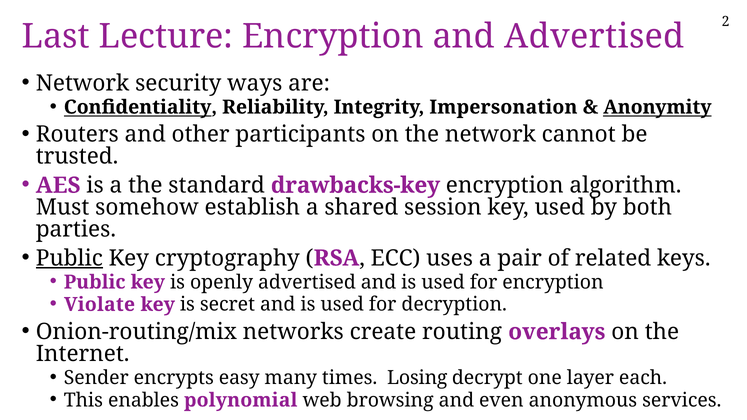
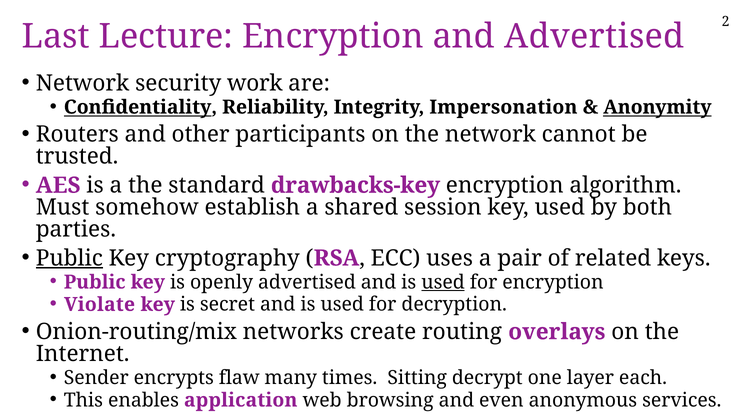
ways: ways -> work (255, 83)
used underline: none -> present (443, 282)
easy: easy -> flaw (239, 378)
Losing: Losing -> Sitting (417, 378)
polynomial: polynomial -> application (241, 400)
